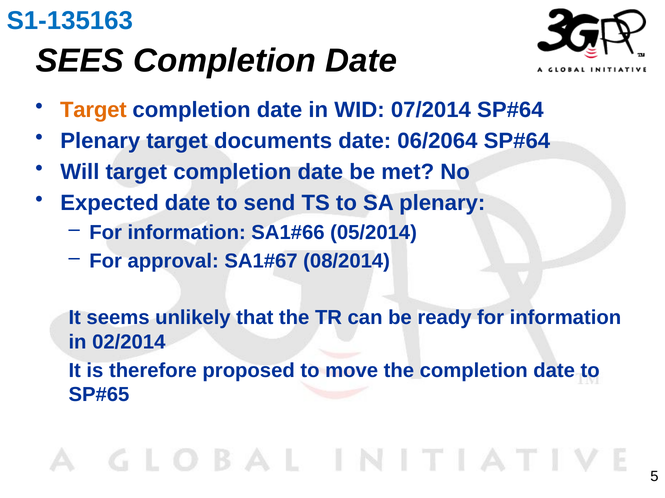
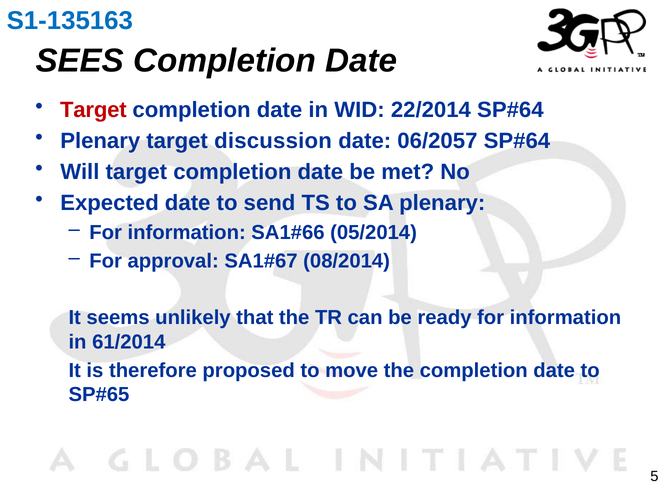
Target colour: orange -> red (93, 110)
07/2014: 07/2014 -> 22/2014 (431, 110)
documents: documents -> discussion (273, 141)
06/2064: 06/2064 -> 06/2057 (437, 141)
02/2014: 02/2014 -> 61/2014 (129, 342)
